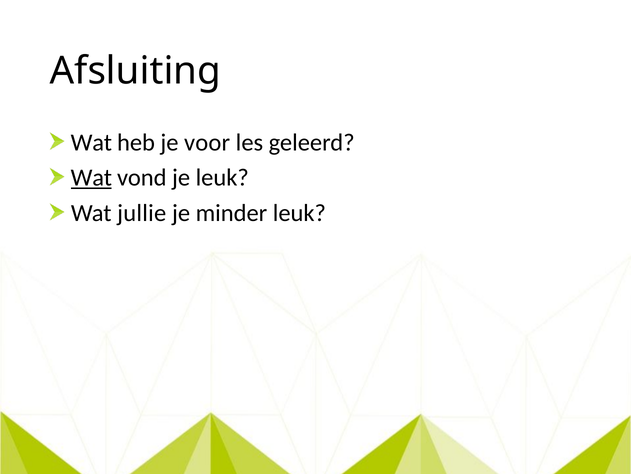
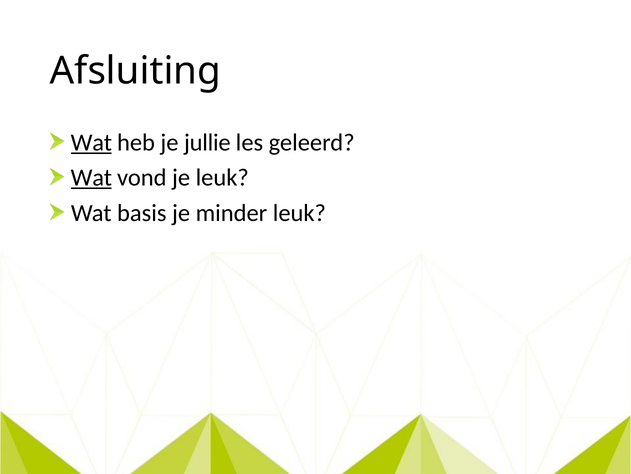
Wat underline: none -> present (91, 142)
voor: voor -> jullie (207, 142)
jullie: jullie -> basis (142, 213)
